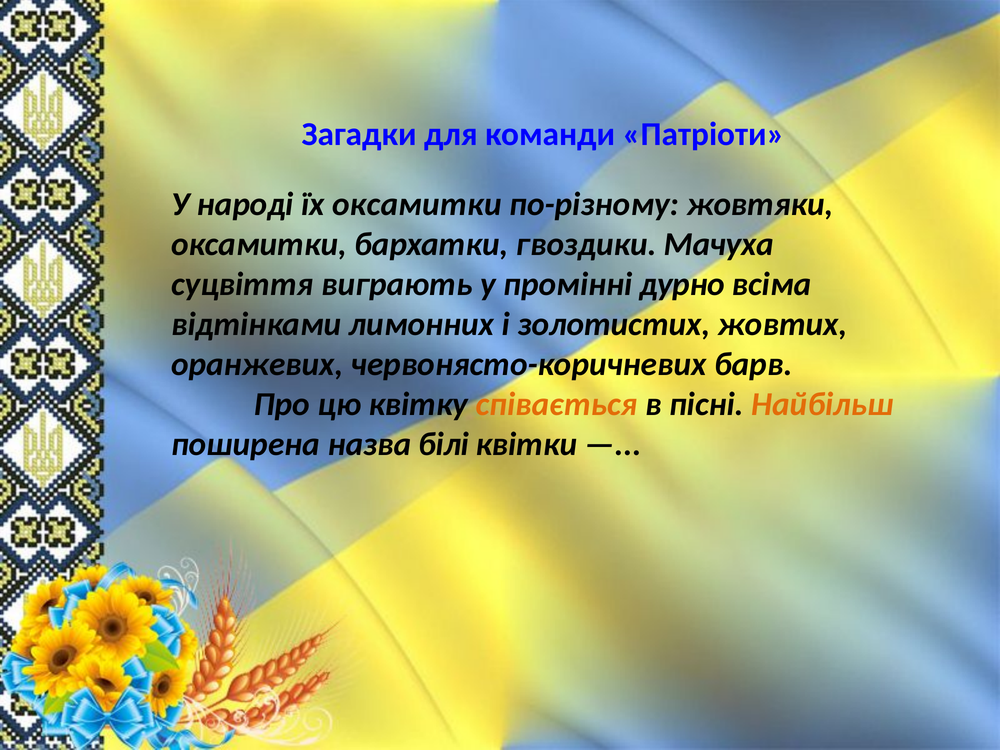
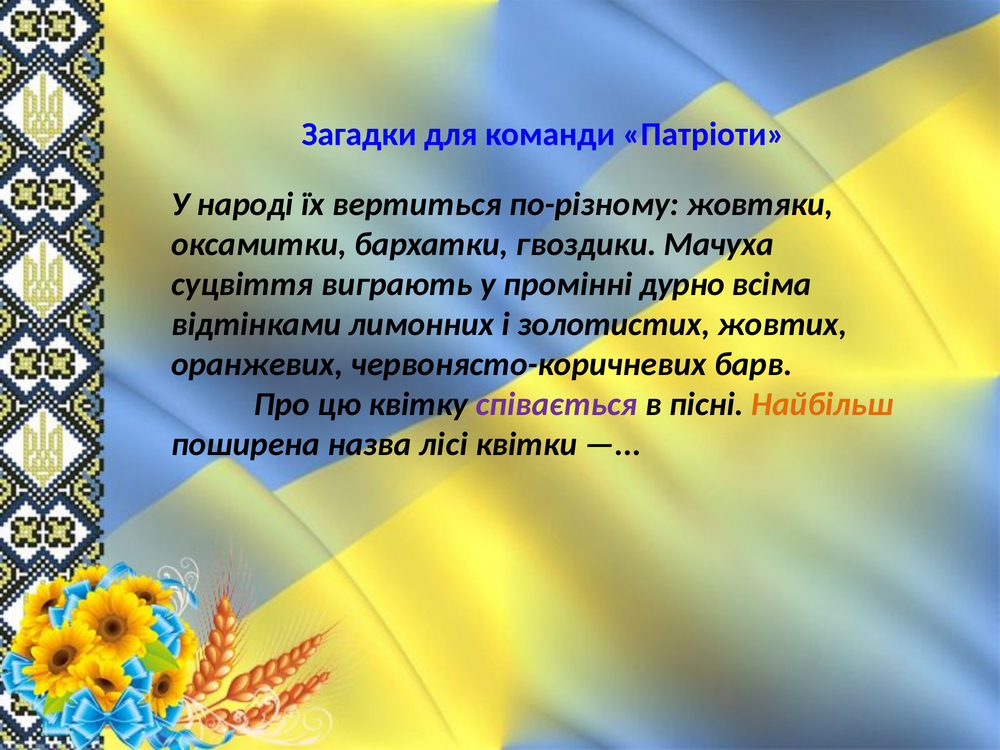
їх оксамитки: оксамитки -> вертиться (417, 204)
співається colour: orange -> purple (557, 404)
білі: білі -> лісі (443, 444)
